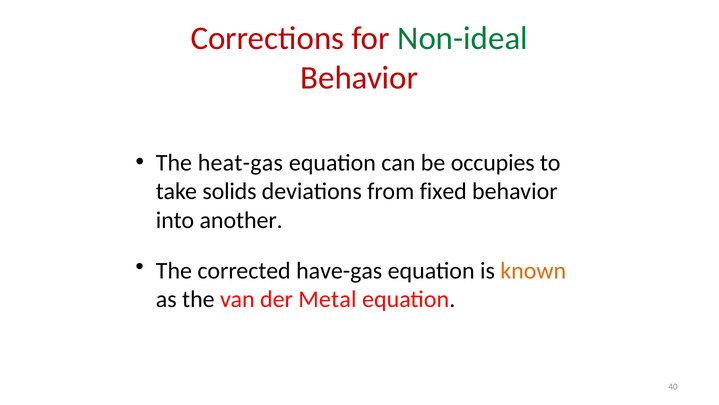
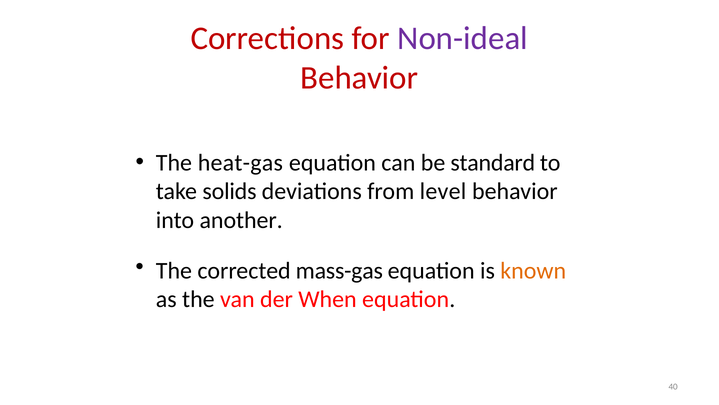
Non-ideal colour: green -> purple (463, 38)
occupies: occupies -> standard (493, 162)
fixed: fixed -> level (443, 191)
have-gas: have-gas -> mass-gas (339, 270)
Metal: Metal -> When (328, 299)
